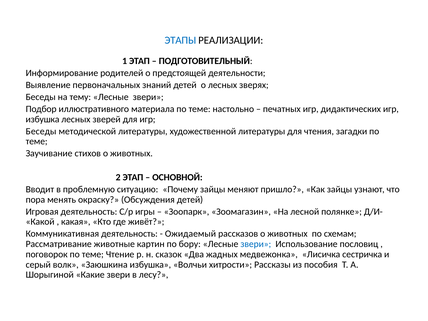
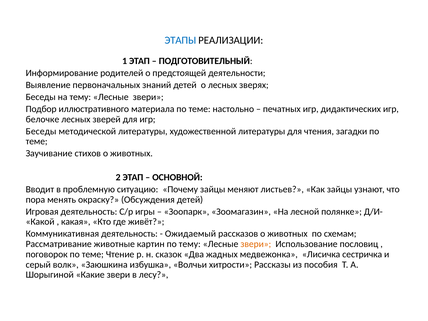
избушка: избушка -> белочке (42, 119)
пришло: пришло -> листьев (282, 189)
по бору: бору -> тему (190, 244)
звери colour: blue -> orange (256, 244)
